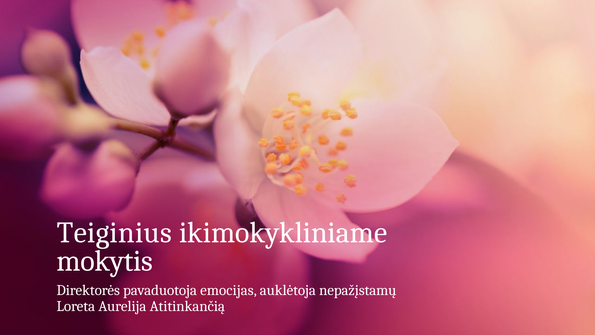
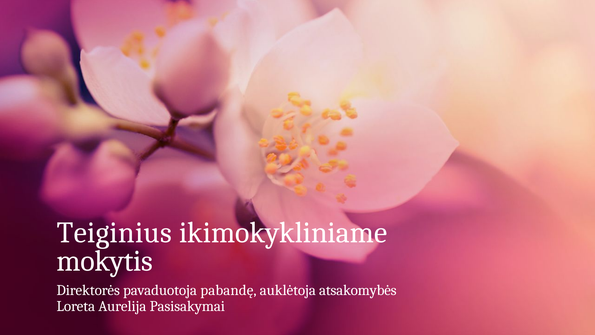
emocijas: emocijas -> pabandę (228, 290)
nepažįstamų: nepažįstamų -> atsakomybės (358, 290)
Atitinkančią: Atitinkančią -> Pasisakymai (187, 306)
